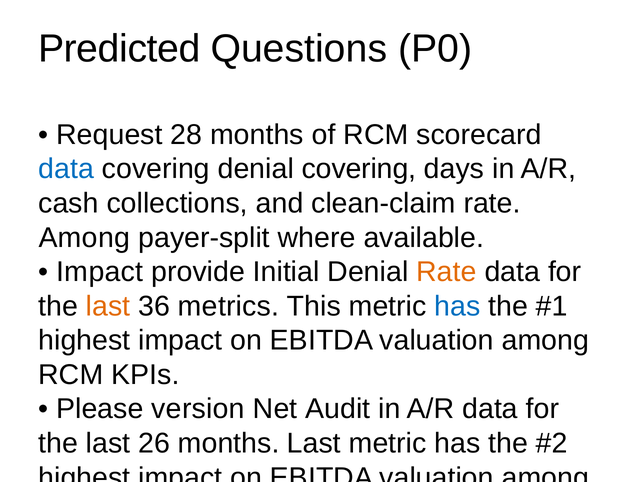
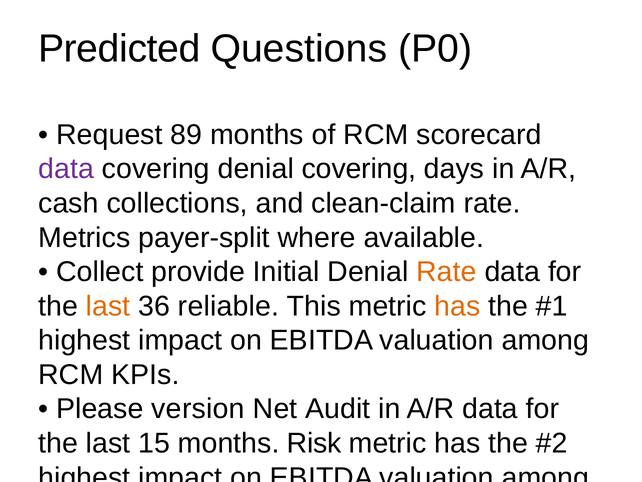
28: 28 -> 89 (186, 135)
data colour: blue -> purple (66, 169)
Among: Among -> Metrics (84, 237)
Impact: Impact -> Collect (100, 272)
metrics: metrics -> reliable (229, 306)
has colour: blue -> orange (457, 306)
26: 26 -> 15 (154, 443)
months Last: Last -> Risk (314, 443)
